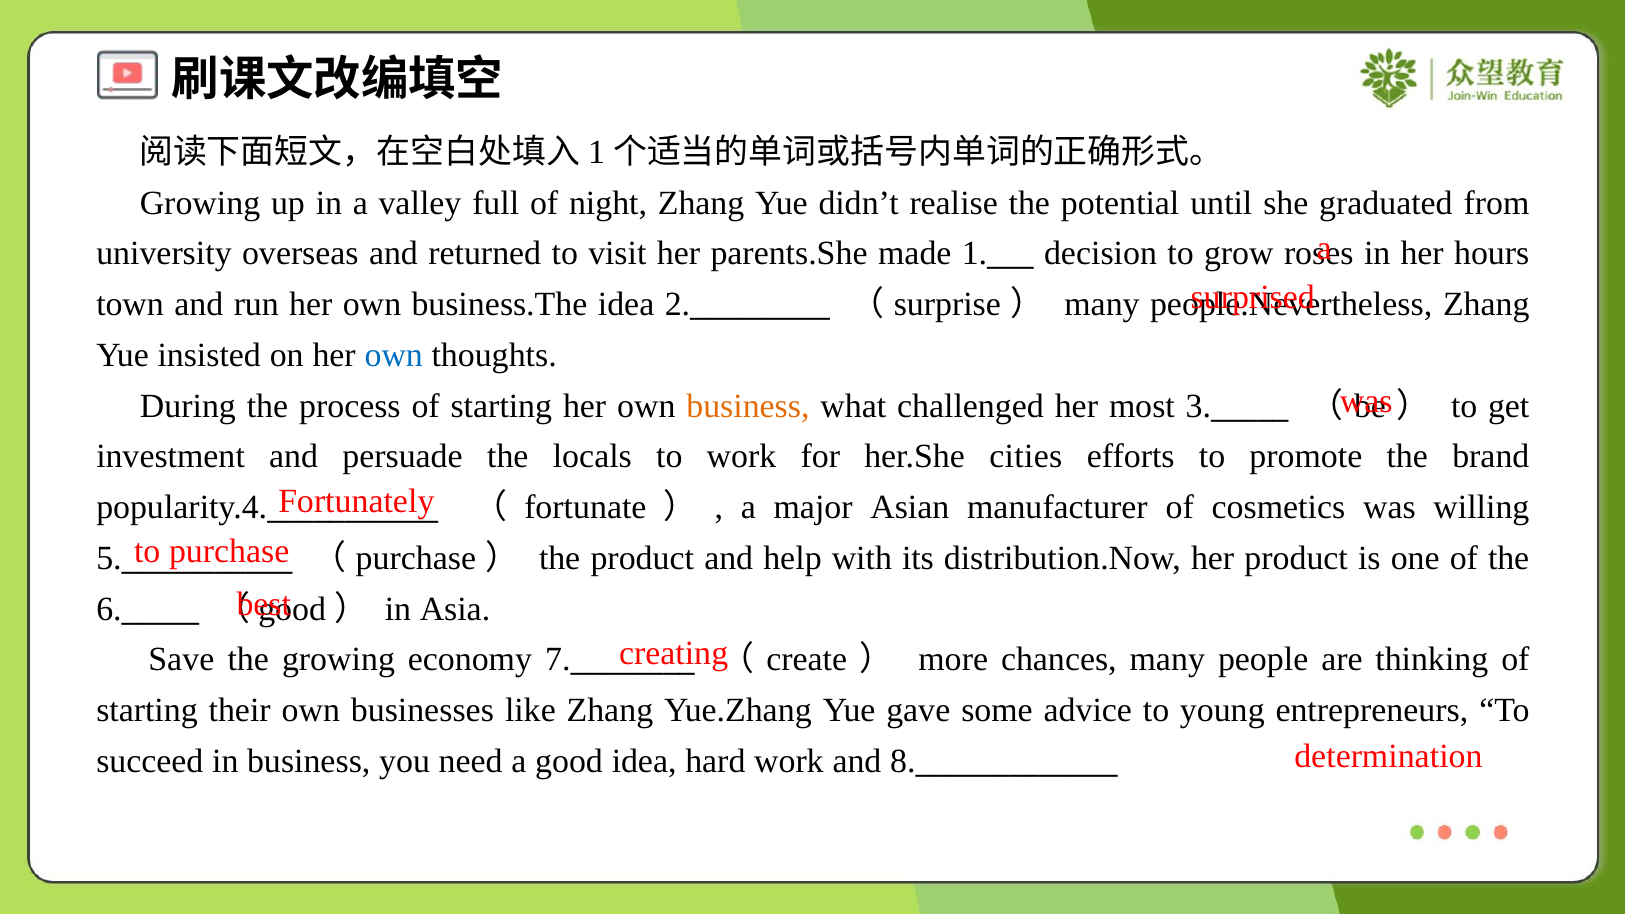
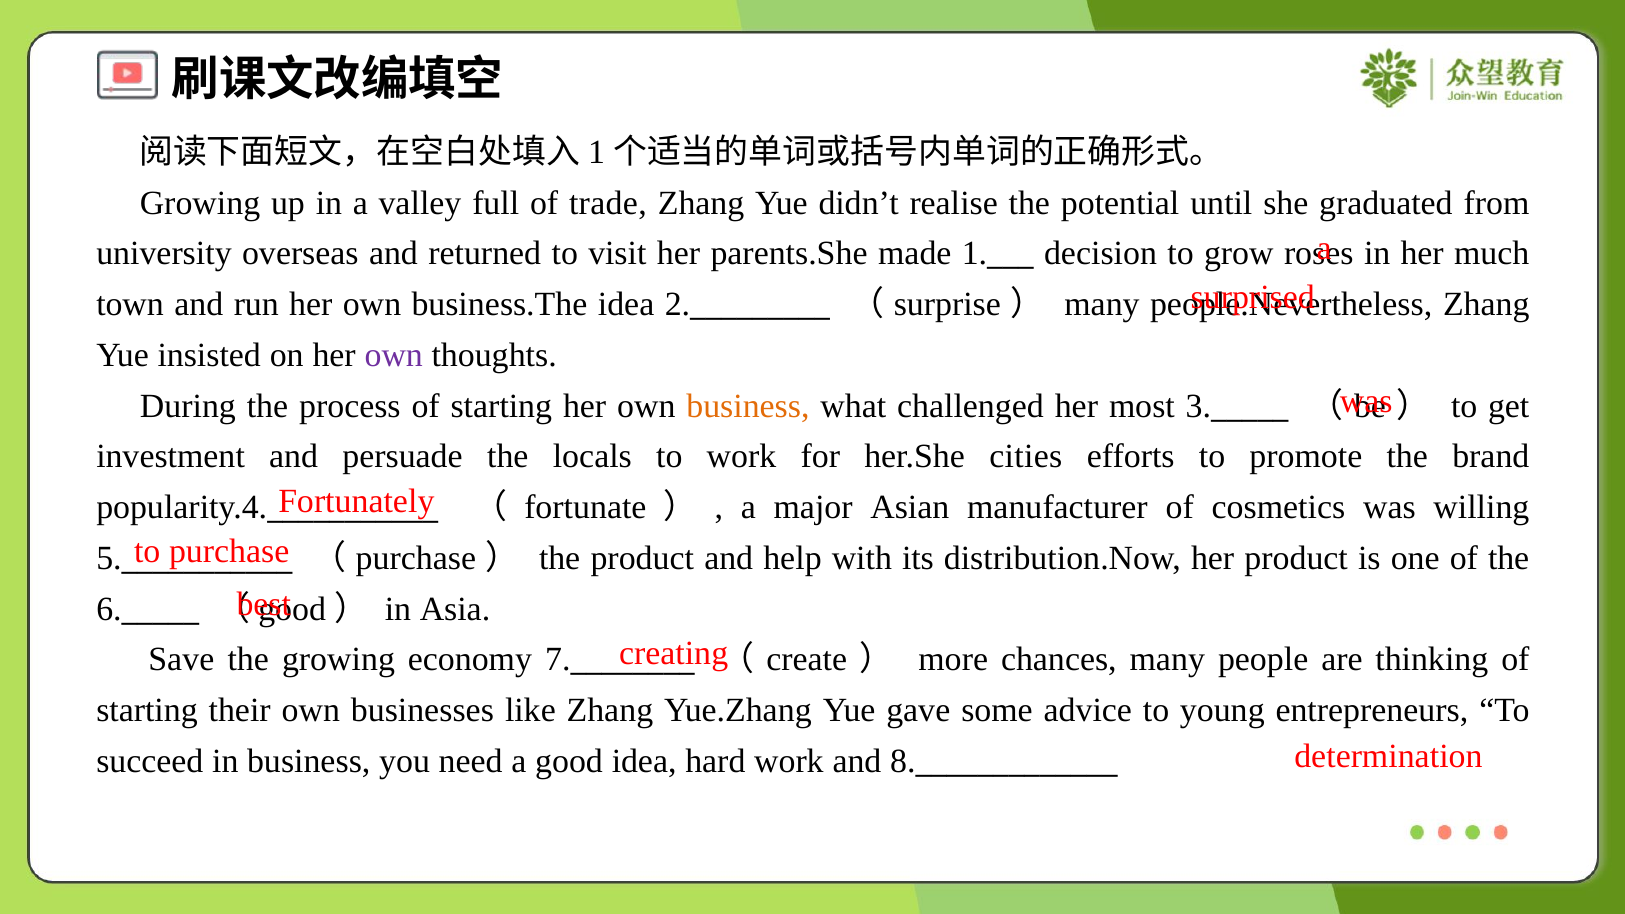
night: night -> trade (608, 203)
hours: hours -> much (1492, 254)
own colour: blue -> purple (394, 355)
